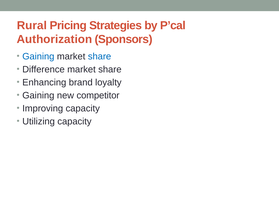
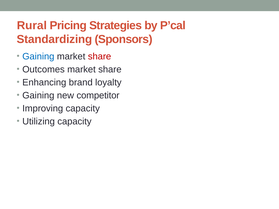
Authorization: Authorization -> Standardizing (54, 39)
share colour: blue -> red (100, 56)
Difference: Difference -> Outcomes (44, 69)
